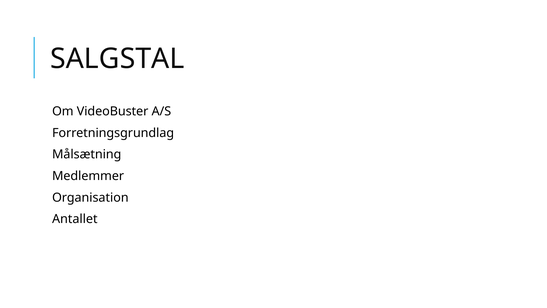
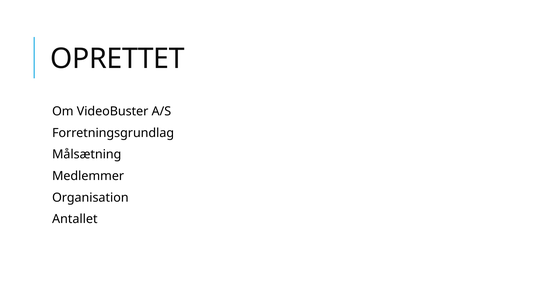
SALGSTAL: SALGSTAL -> OPRETTET (117, 59)
